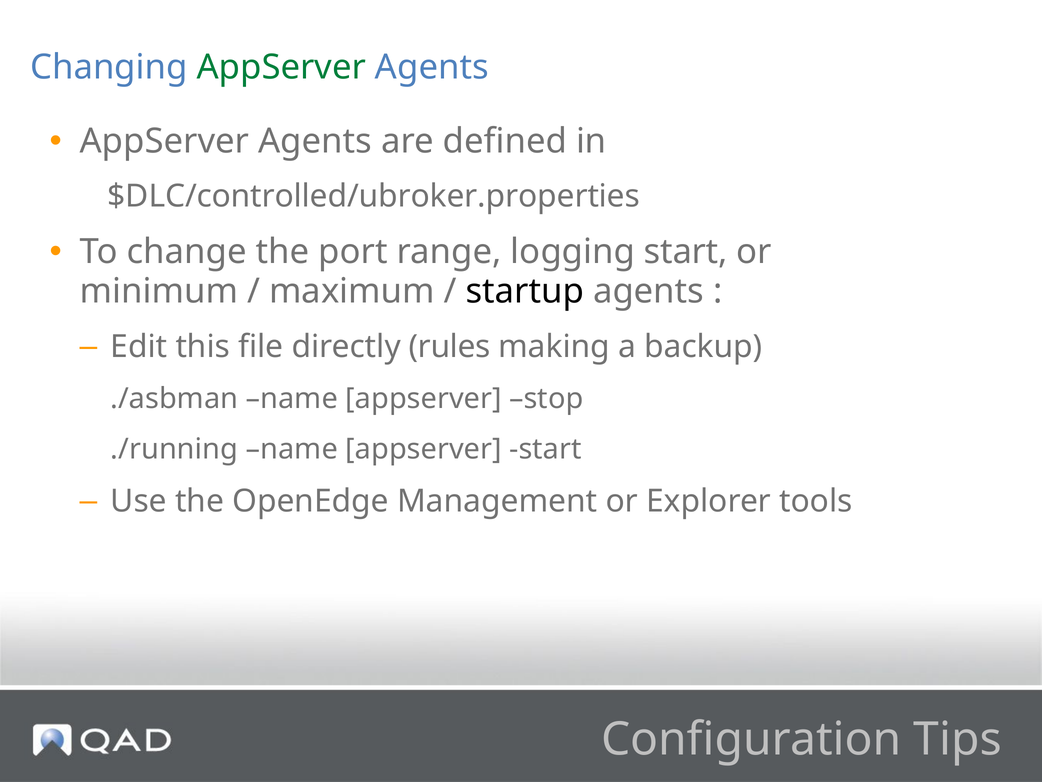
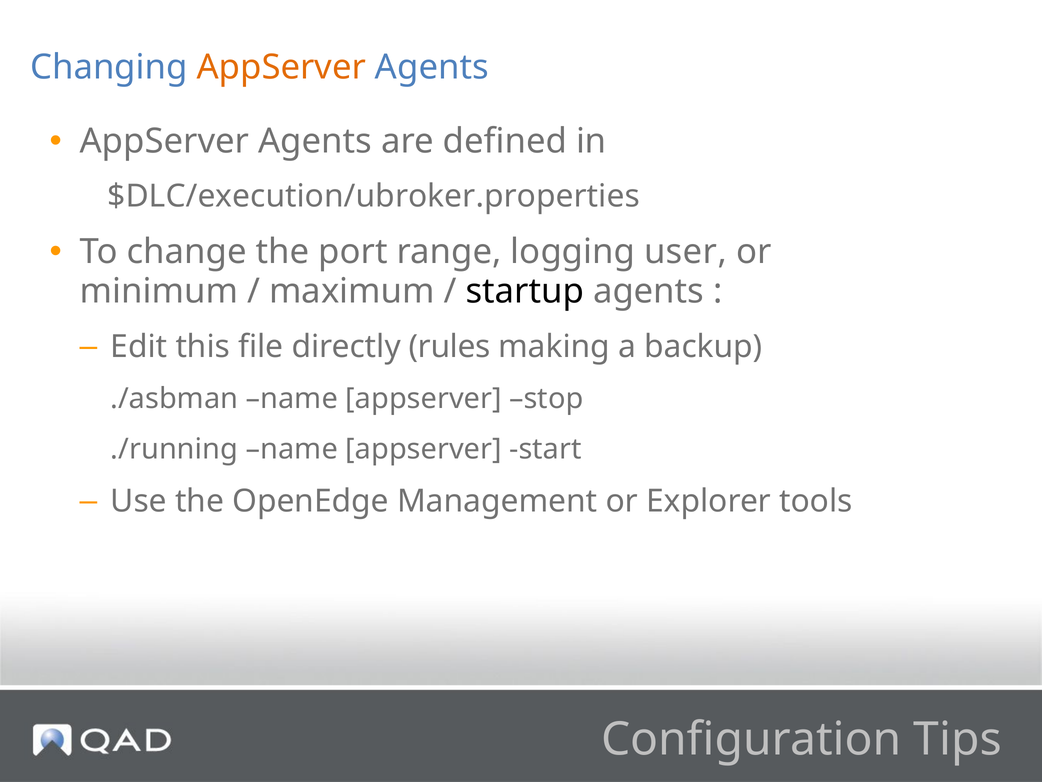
AppServer colour: green -> orange (281, 67)
$DLC/controlled/ubroker.properties: $DLC/controlled/ubroker.properties -> $DLC/execution/ubroker.properties (374, 196)
logging start: start -> user (685, 252)
